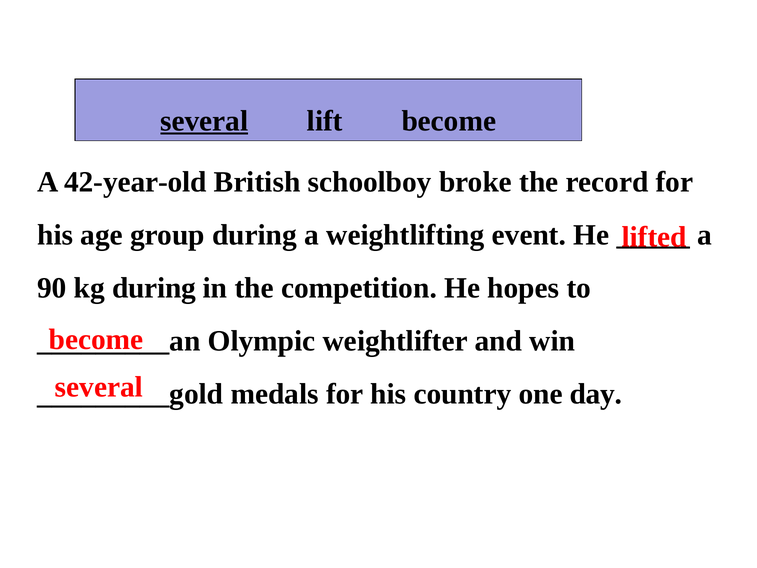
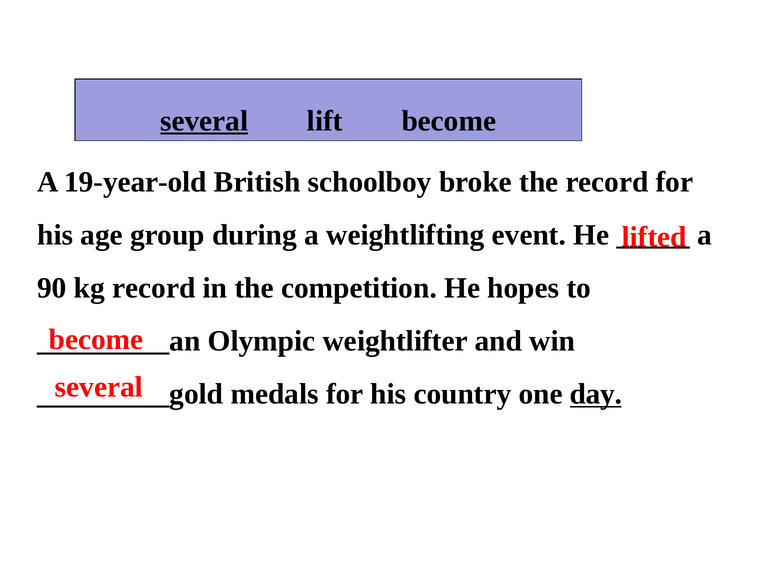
42-year-old: 42-year-old -> 19-year-old (135, 182)
kg during: during -> record (154, 288)
day underline: none -> present (596, 394)
